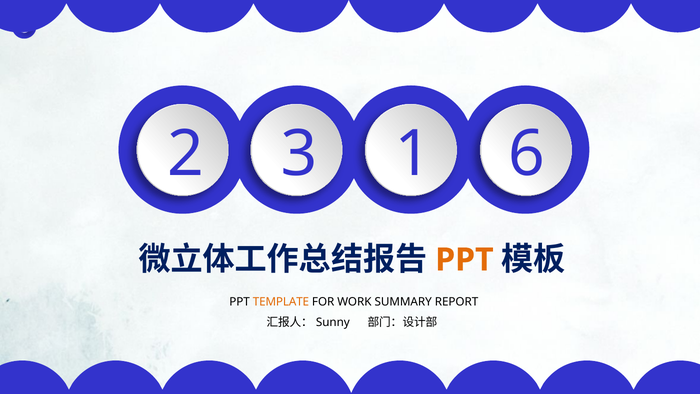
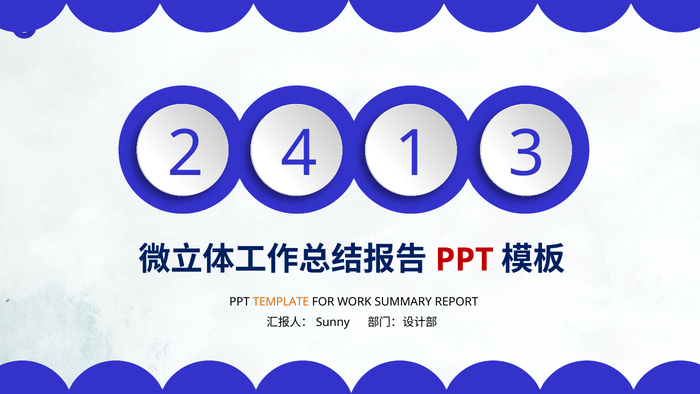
3: 3 -> 4 (299, 154)
6: 6 -> 3 (527, 154)
PPT colour: orange -> red (464, 260)
